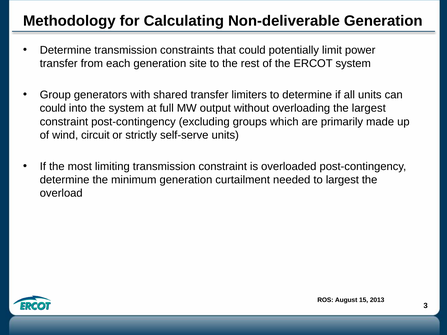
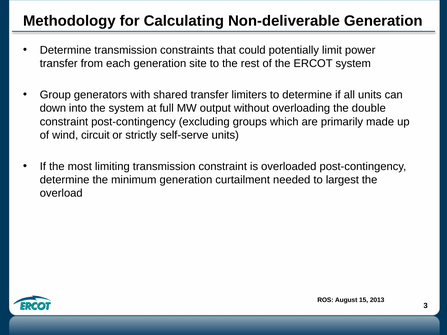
could: could -> down (53, 108)
the largest: largest -> double (369, 108)
